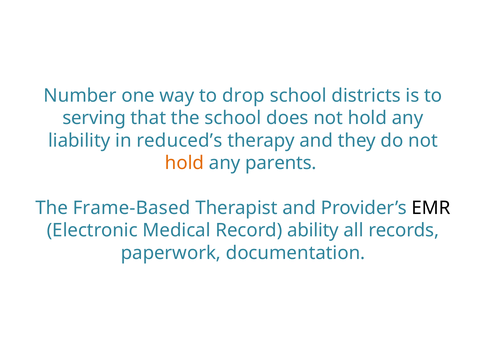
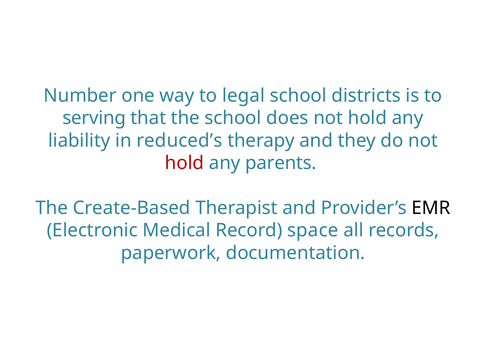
drop: drop -> legal (243, 96)
hold colour: orange -> red (185, 163)
Frame-Based: Frame-Based -> Create-Based (132, 208)
ability: ability -> space (313, 230)
